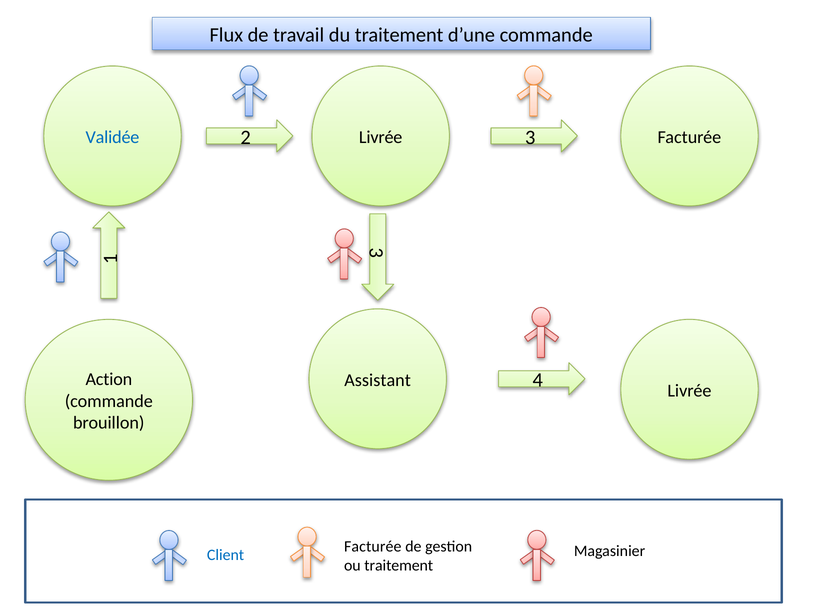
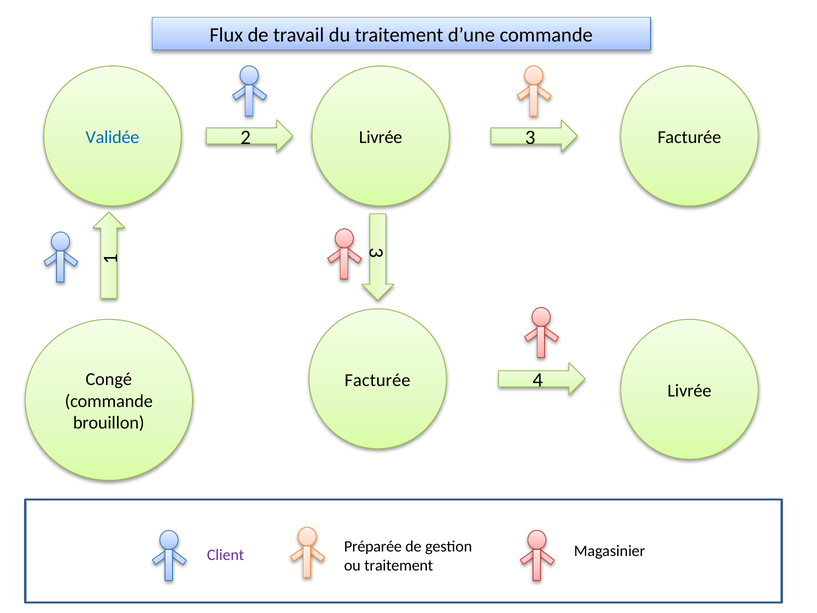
Action: Action -> Congé (109, 379)
Assistant: Assistant -> Facturée (378, 380)
Facturée: Facturée -> Préparée (373, 546)
Client colour: blue -> purple (226, 555)
